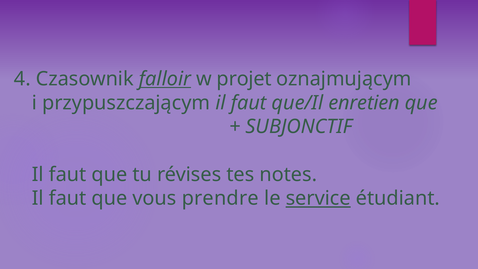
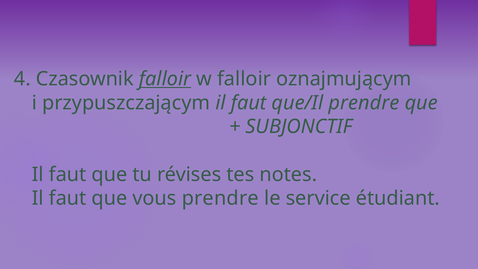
w projet: projet -> falloir (244, 79)
que/Il enretien: enretien -> prendre (364, 103)
service underline: present -> none (318, 198)
